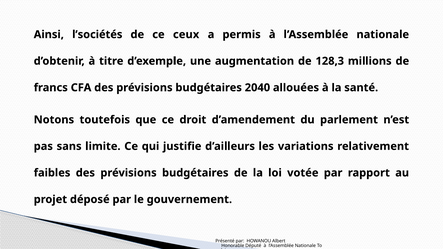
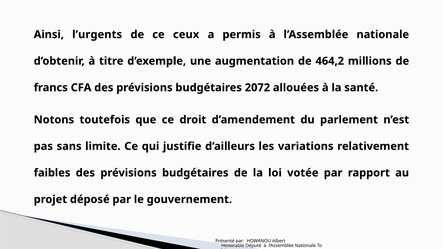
l’sociétés: l’sociétés -> l’urgents (97, 35)
128,3: 128,3 -> 464,2 (330, 61)
2040: 2040 -> 2072 (257, 88)
